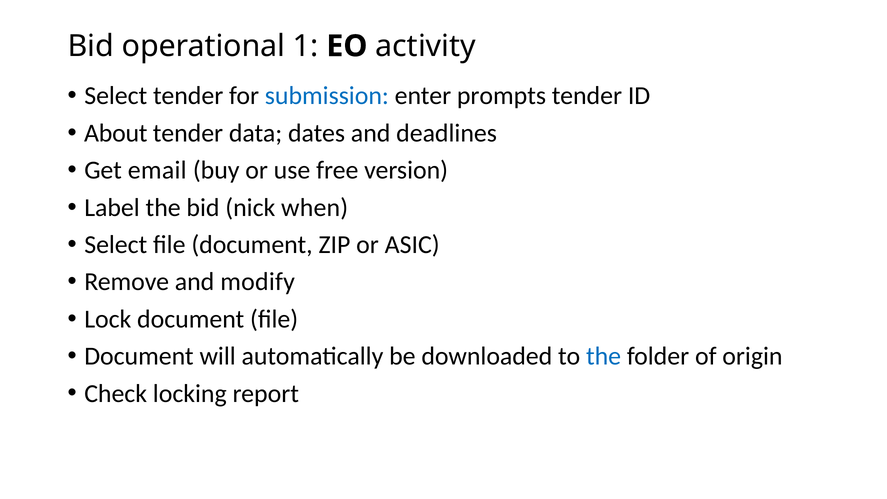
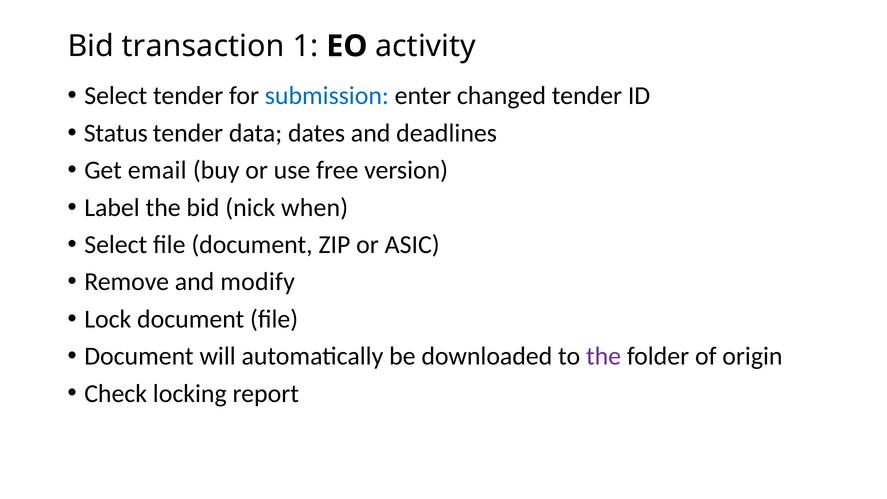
operational: operational -> transaction (203, 46)
prompts: prompts -> changed (501, 96)
About: About -> Status (116, 133)
the colour: blue -> purple (604, 356)
